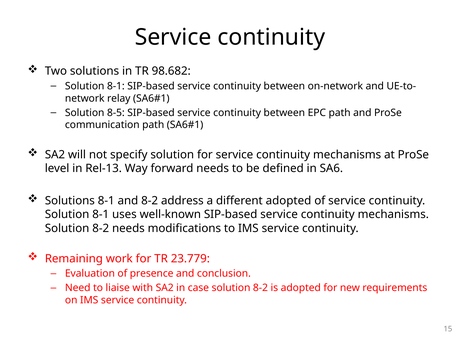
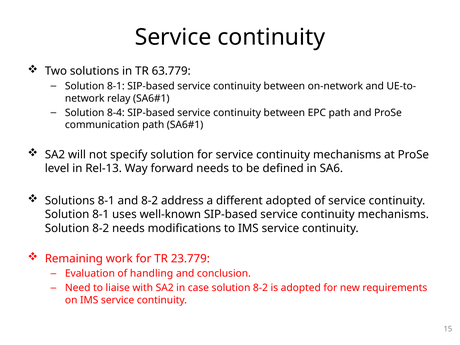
98.682: 98.682 -> 63.779 (171, 71)
8-5: 8-5 -> 8-4 (116, 113)
presence: presence -> handling (152, 274)
